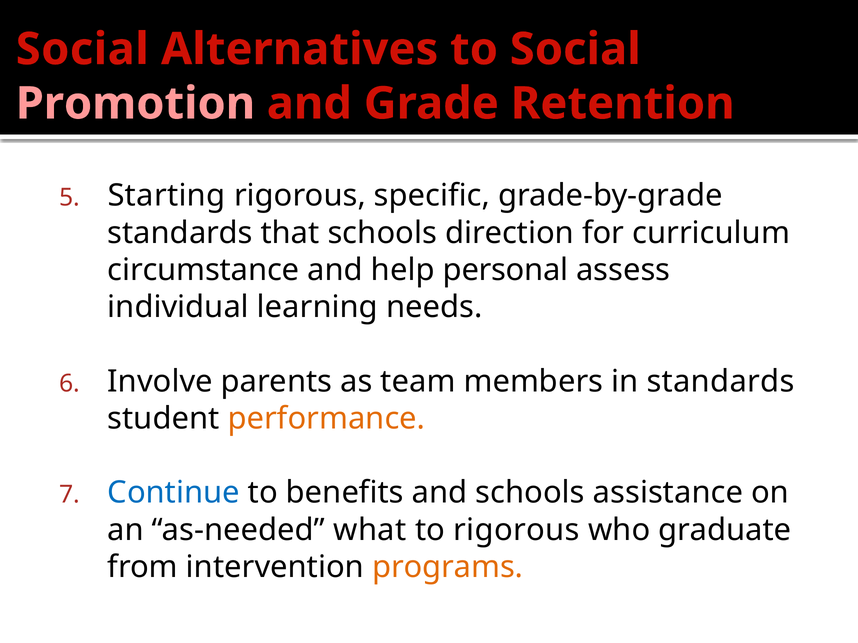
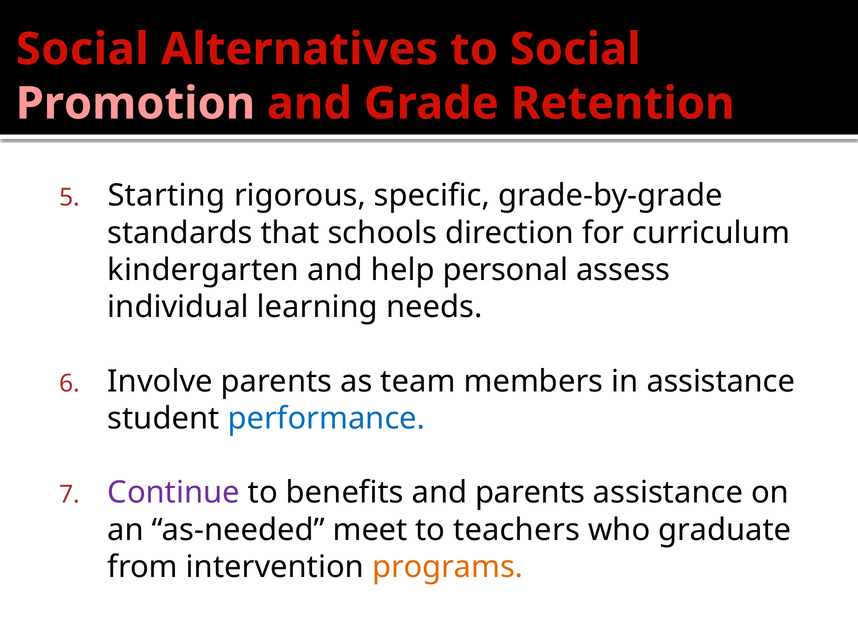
circumstance: circumstance -> kindergarten (203, 270)
in standards: standards -> assistance (721, 382)
performance colour: orange -> blue (326, 419)
Continue colour: blue -> purple (174, 493)
and schools: schools -> parents (530, 493)
what: what -> meet (370, 530)
to rigorous: rigorous -> teachers (517, 530)
